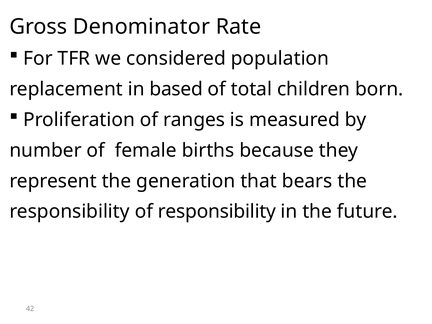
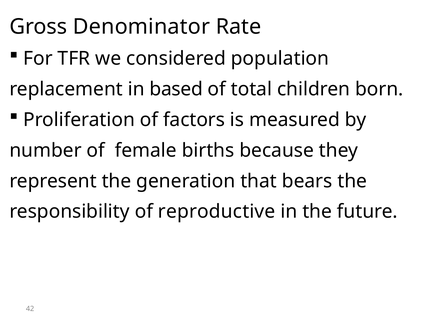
ranges: ranges -> factors (194, 120)
of responsibility: responsibility -> reproductive (217, 212)
